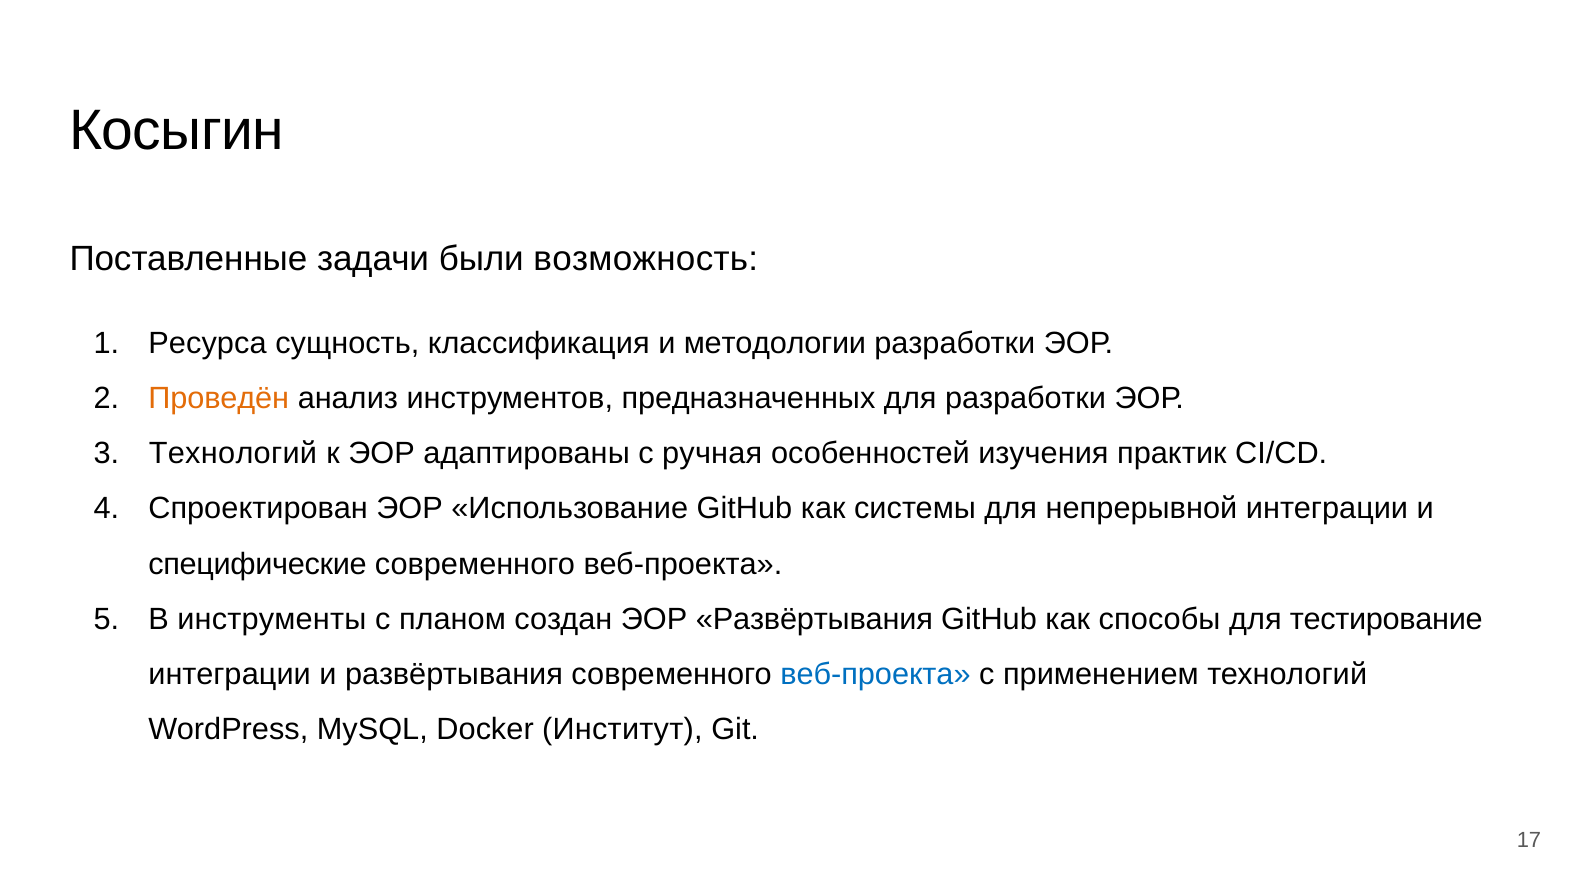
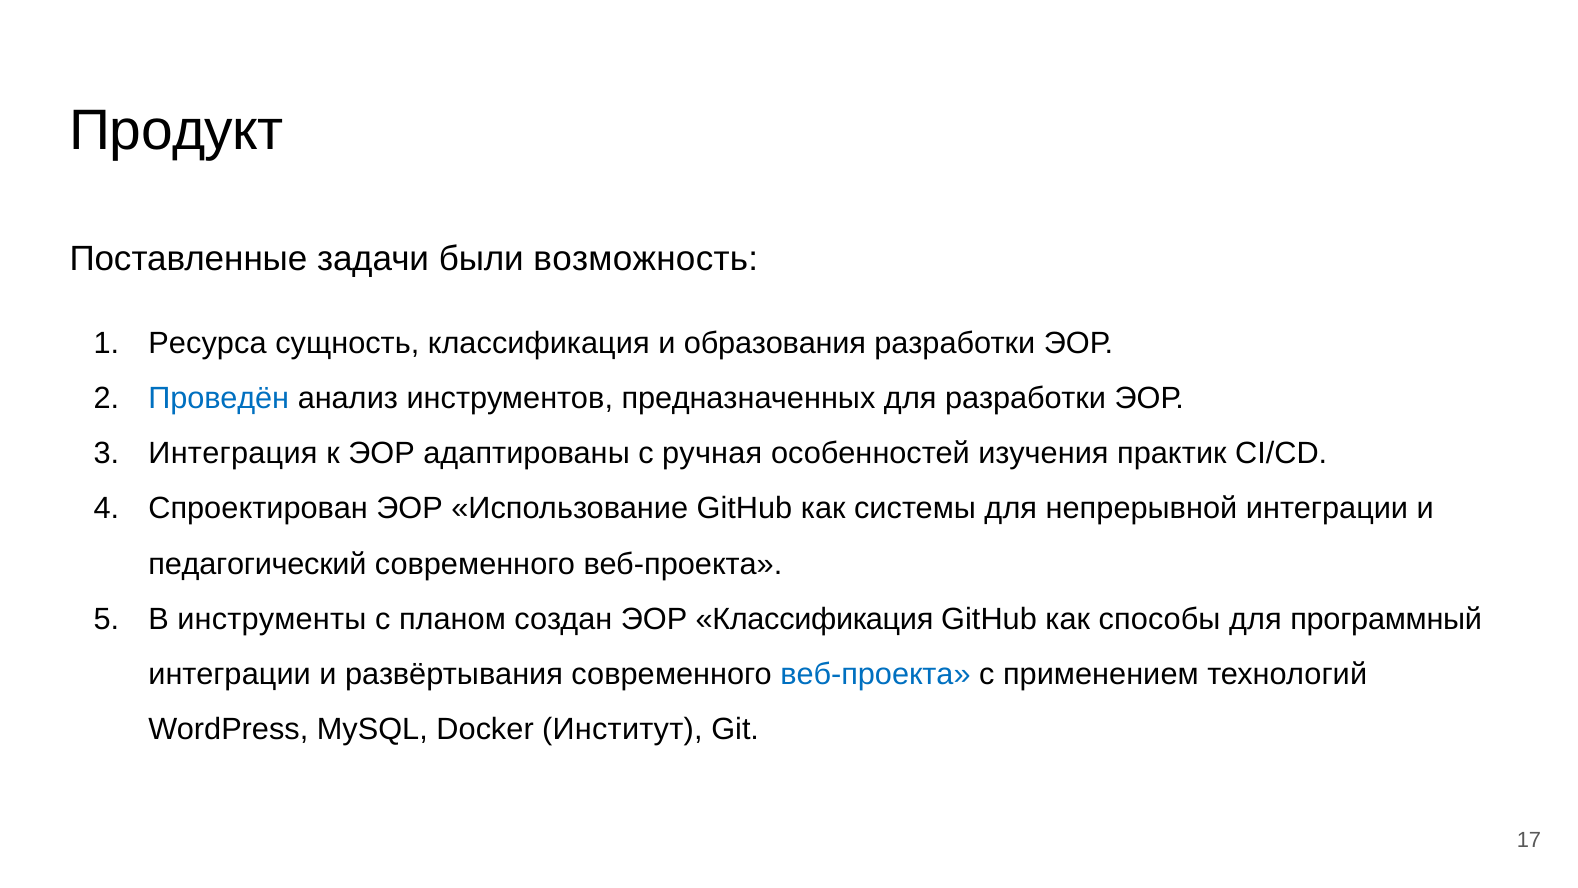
Косыгин: Косыгин -> Продукт (176, 131)
методологии: методологии -> образования (775, 343)
Проведён colour: orange -> blue (219, 398)
Технологий: Технологий -> Интеграция (233, 453)
специфические: специфические -> педагогический (257, 564)
ЭОР Развёртывания: Развёртывания -> Классификация (814, 619)
тестирование: тестирование -> программный (1386, 619)
